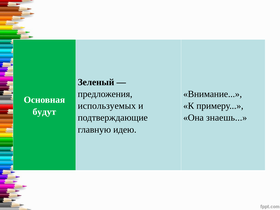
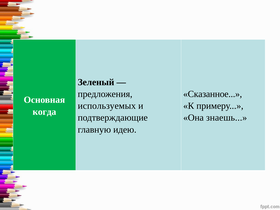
Внимание: Внимание -> Сказанное (213, 94)
будут: будут -> когда (44, 112)
